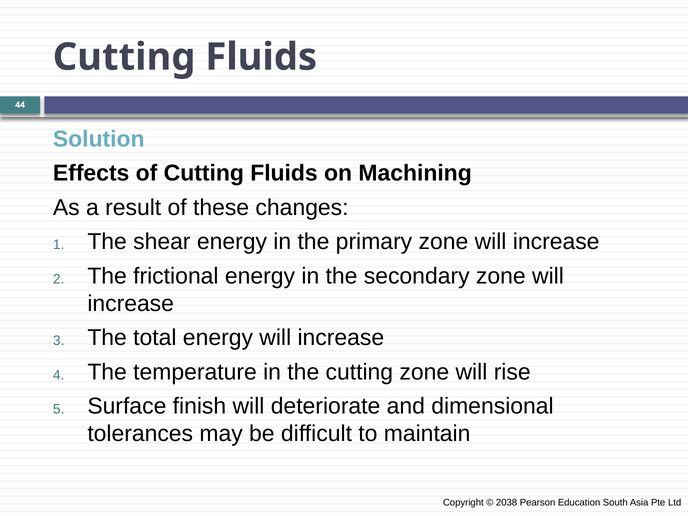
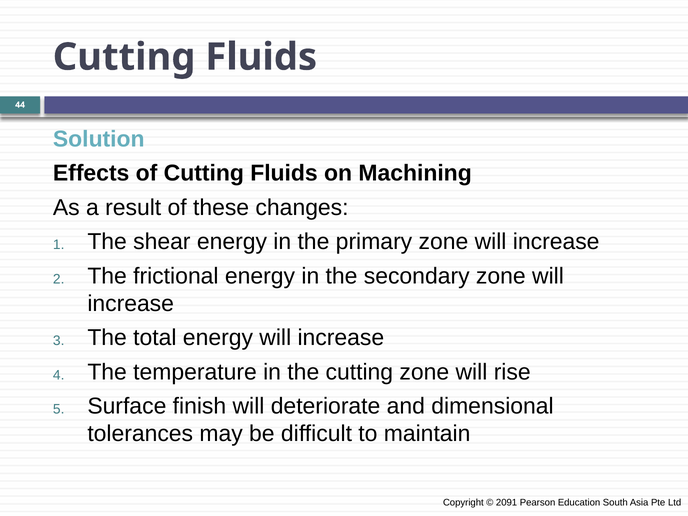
2038: 2038 -> 2091 (507, 503)
